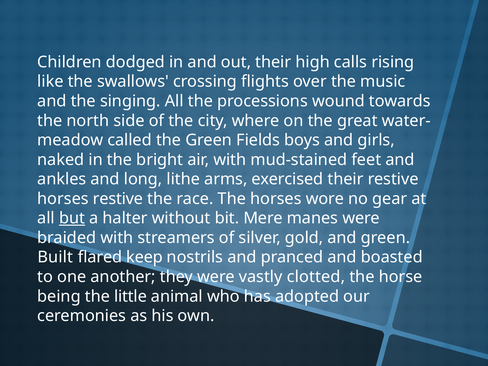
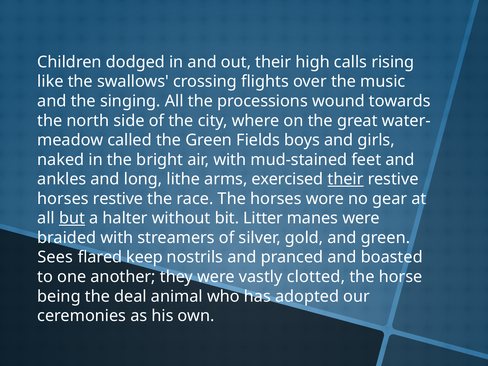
their underline: none -> present (346, 179)
Mere: Mere -> Litter (263, 218)
Built: Built -> Sees (55, 257)
little: little -> deal (130, 296)
